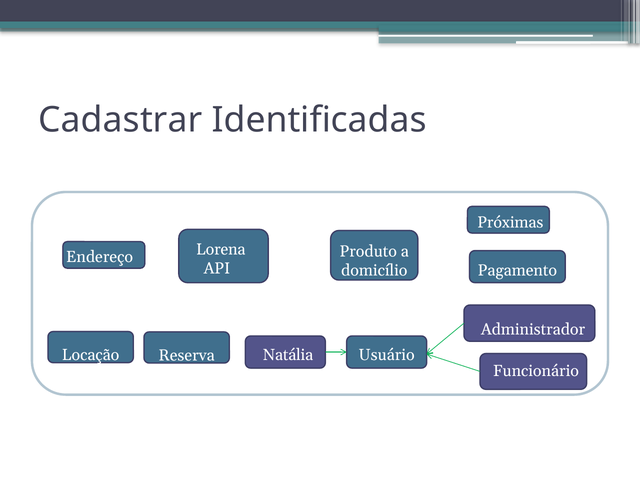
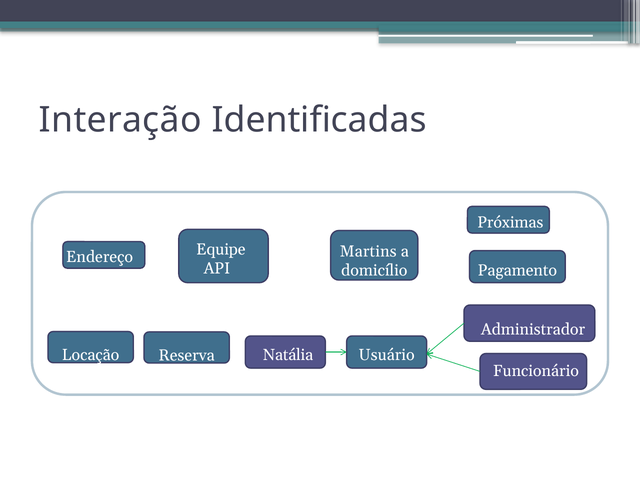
Cadastrar: Cadastrar -> Interação (120, 120)
Produto: Produto -> Martins (368, 251)
Lorena: Lorena -> Equipe (221, 250)
